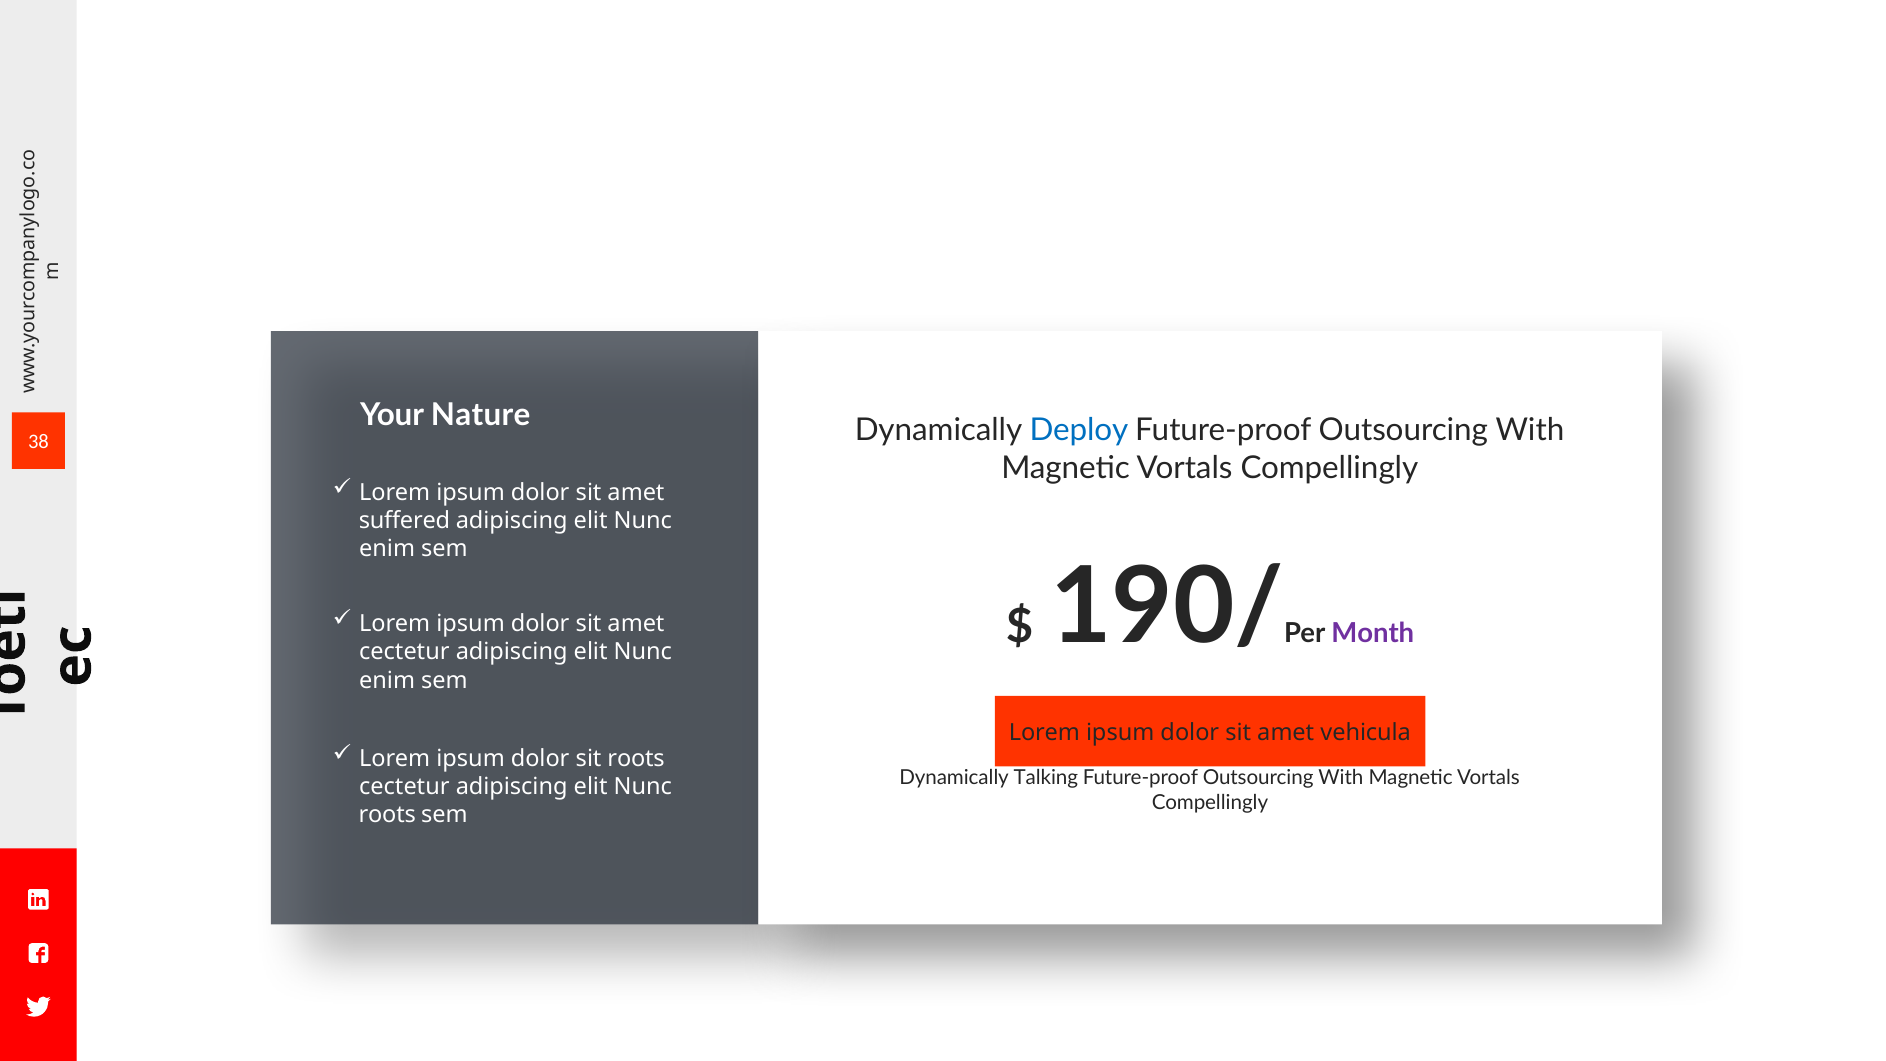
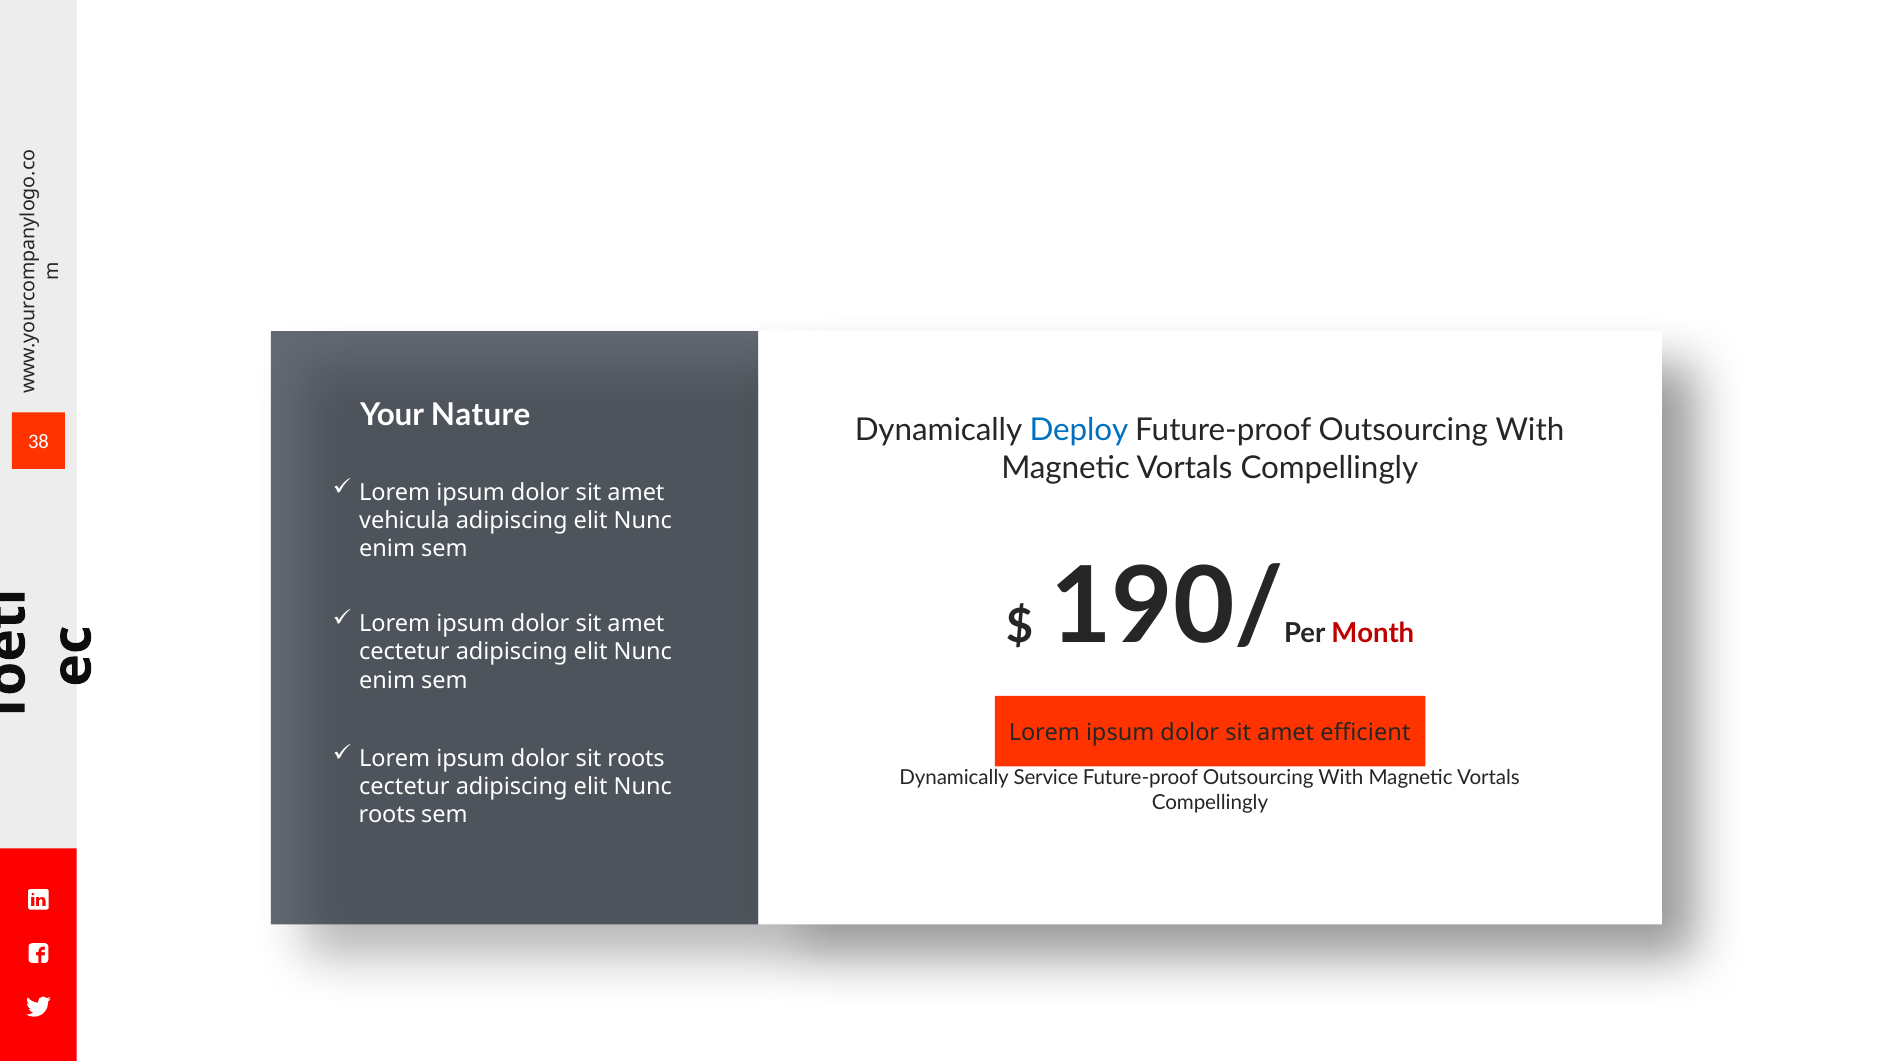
suffered: suffered -> vehicula (404, 520)
Month colour: purple -> red (1373, 633)
vehicula: vehicula -> efficient (1366, 733)
Talking: Talking -> Service (1046, 778)
